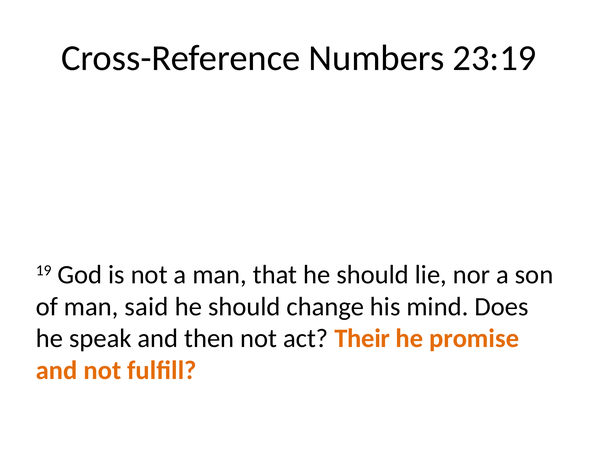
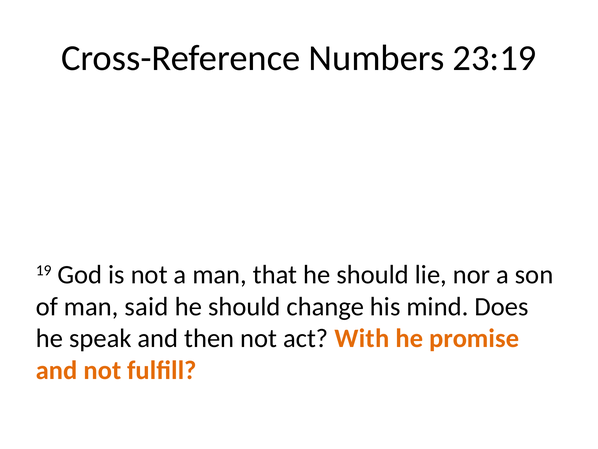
Their: Their -> With (362, 338)
